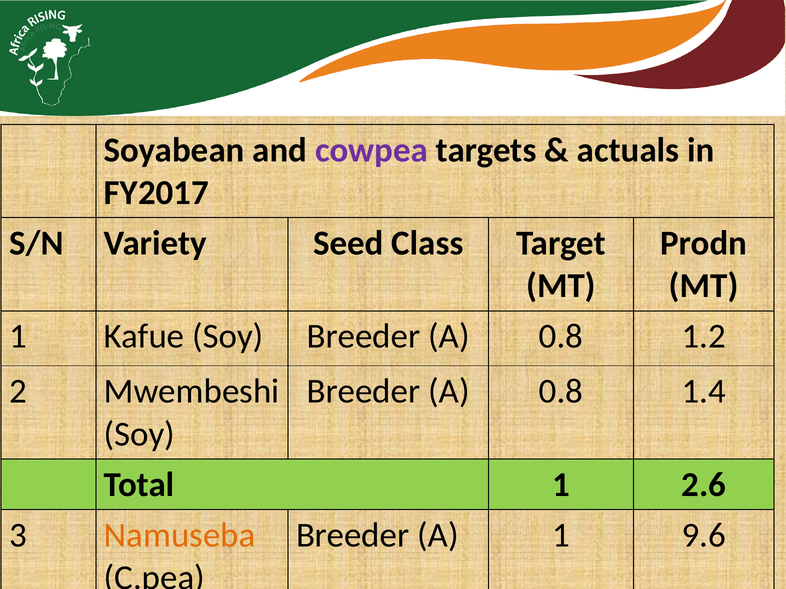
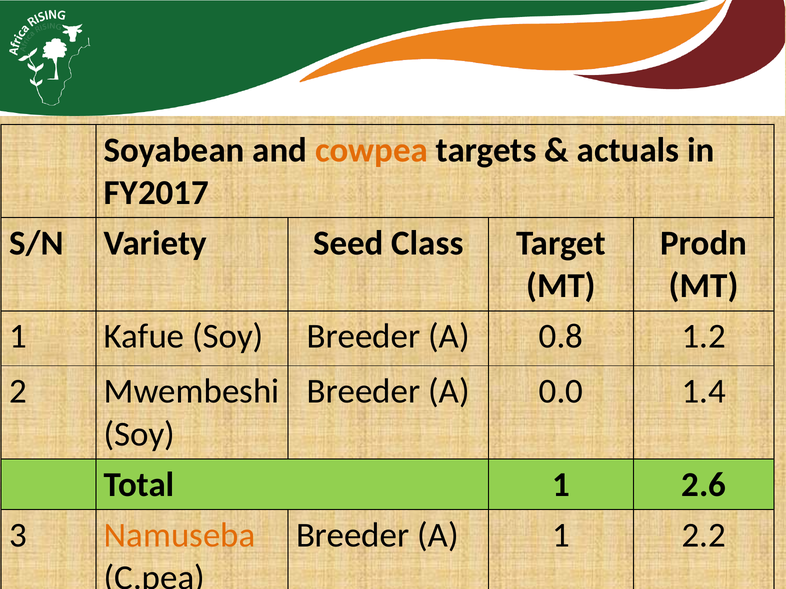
cowpea colour: purple -> orange (372, 150)
0.8: 0.8 -> 0.0 (561, 392)
9.6: 9.6 -> 2.2 (704, 536)
